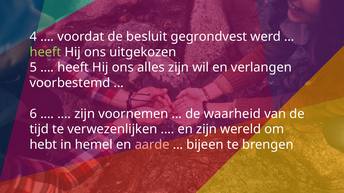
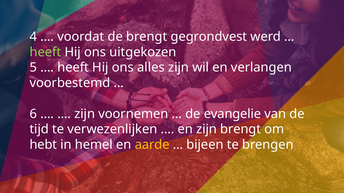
de besluit: besluit -> brengt (147, 37)
waarheid: waarheid -> evangelie (232, 114)
zijn wereld: wereld -> brengt (241, 130)
aarde colour: pink -> yellow (152, 145)
